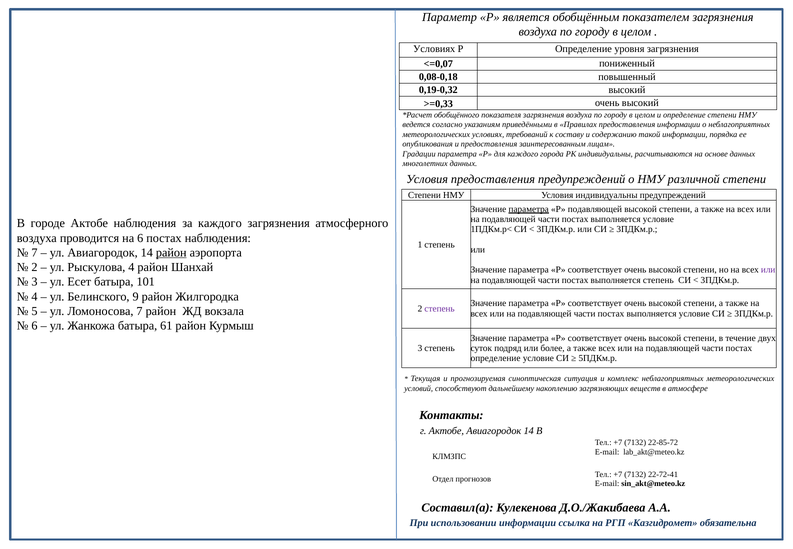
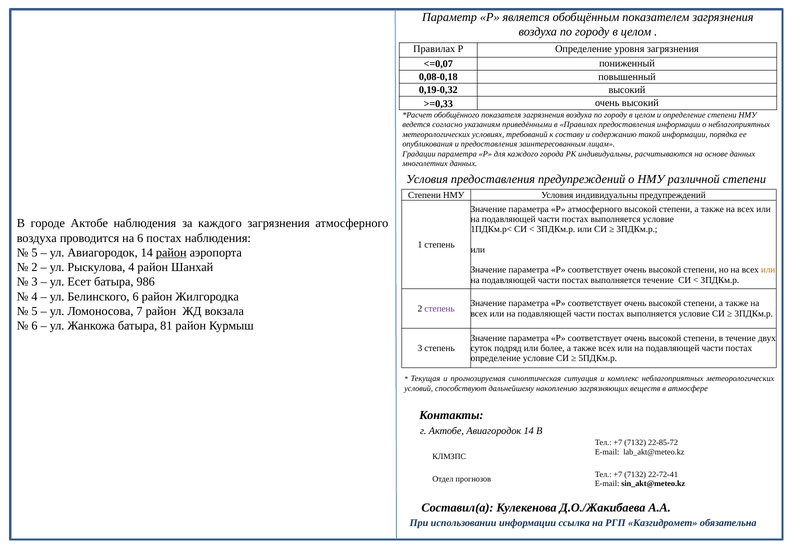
Условиях: Условиях -> Правилах (434, 49)
параметра underline: present -> none (529, 209)
Р подавляющей: подавляющей -> атмосферного (595, 209)
7: 7 -> 5 (35, 253)
или colour: purple -> orange (768, 270)
выполняется степень: степень -> течение (658, 280)
101: 101 -> 986 (146, 282)
Белинского 9: 9 -> 6 (136, 297)
61: 61 -> 81 (166, 326)
